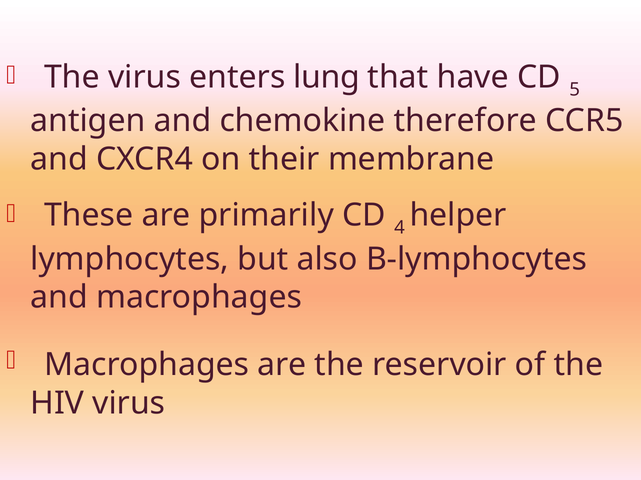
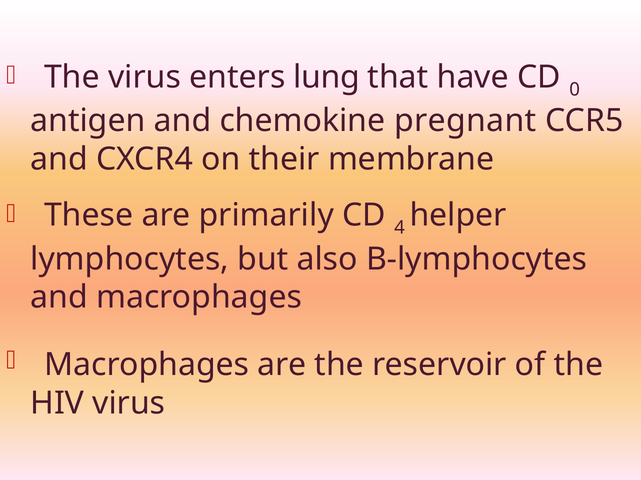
5: 5 -> 0 (575, 90)
therefore: therefore -> pregnant (465, 121)
